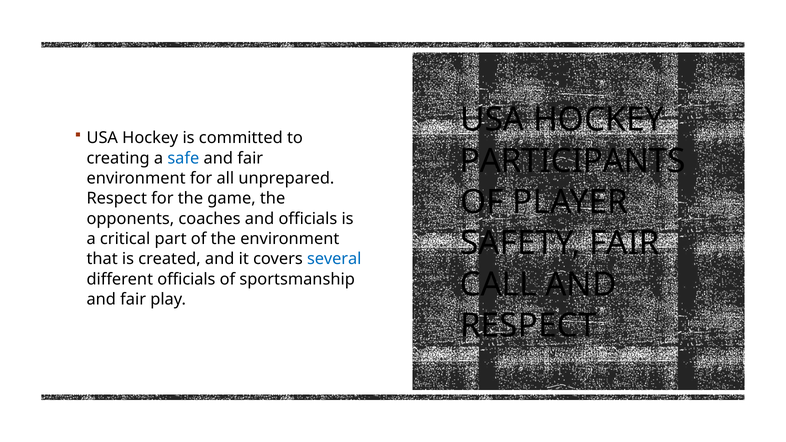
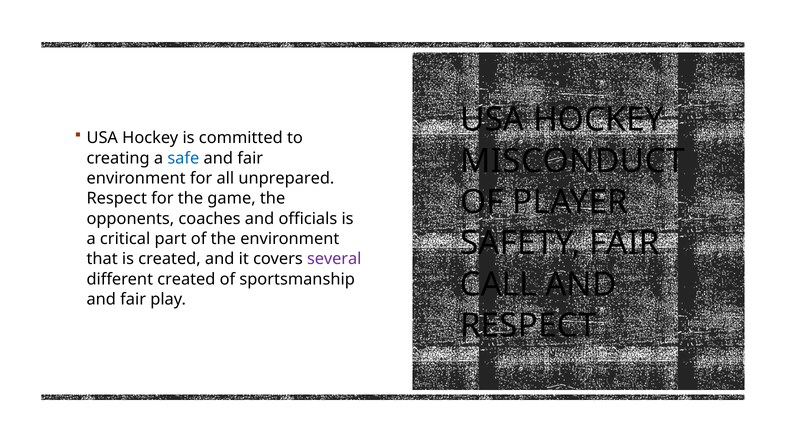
PARTICIPANTS: PARTICIPANTS -> MISCONDUCT (572, 161)
several colour: blue -> purple (334, 259)
different officials: officials -> created (186, 279)
